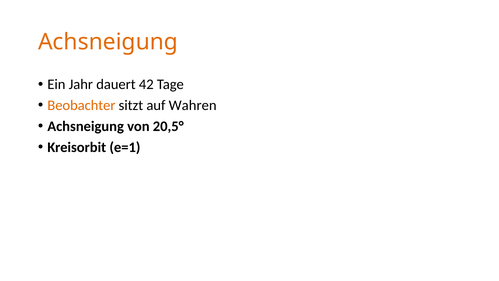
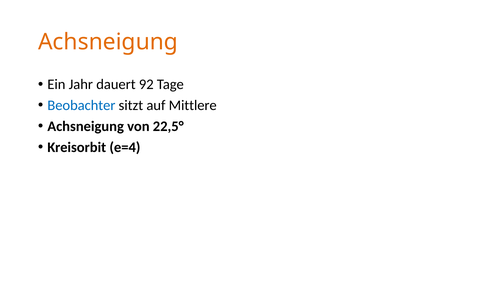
42: 42 -> 92 (146, 84)
Beobachter colour: orange -> blue (81, 105)
Wahren: Wahren -> Mittlere (193, 105)
20,5°: 20,5° -> 22,5° (168, 126)
e=1: e=1 -> e=4 (125, 147)
